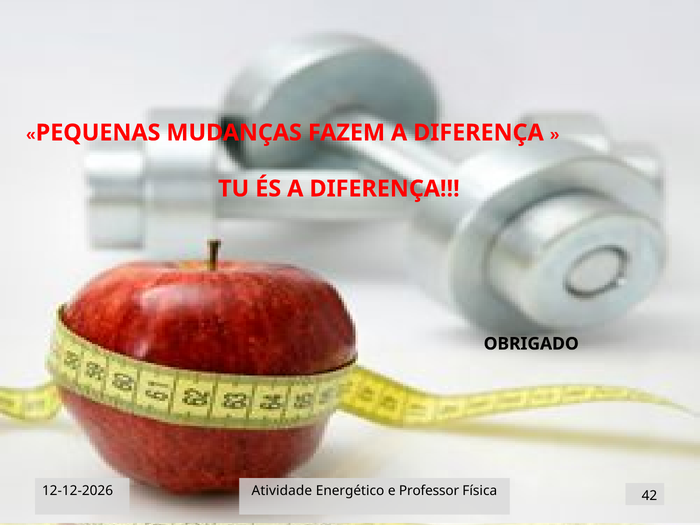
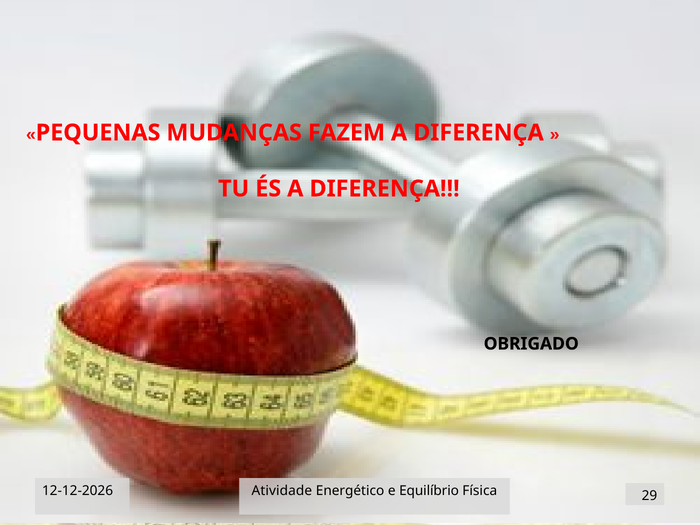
Professor: Professor -> Equilíbrio (429, 491)
42: 42 -> 29 (649, 496)
